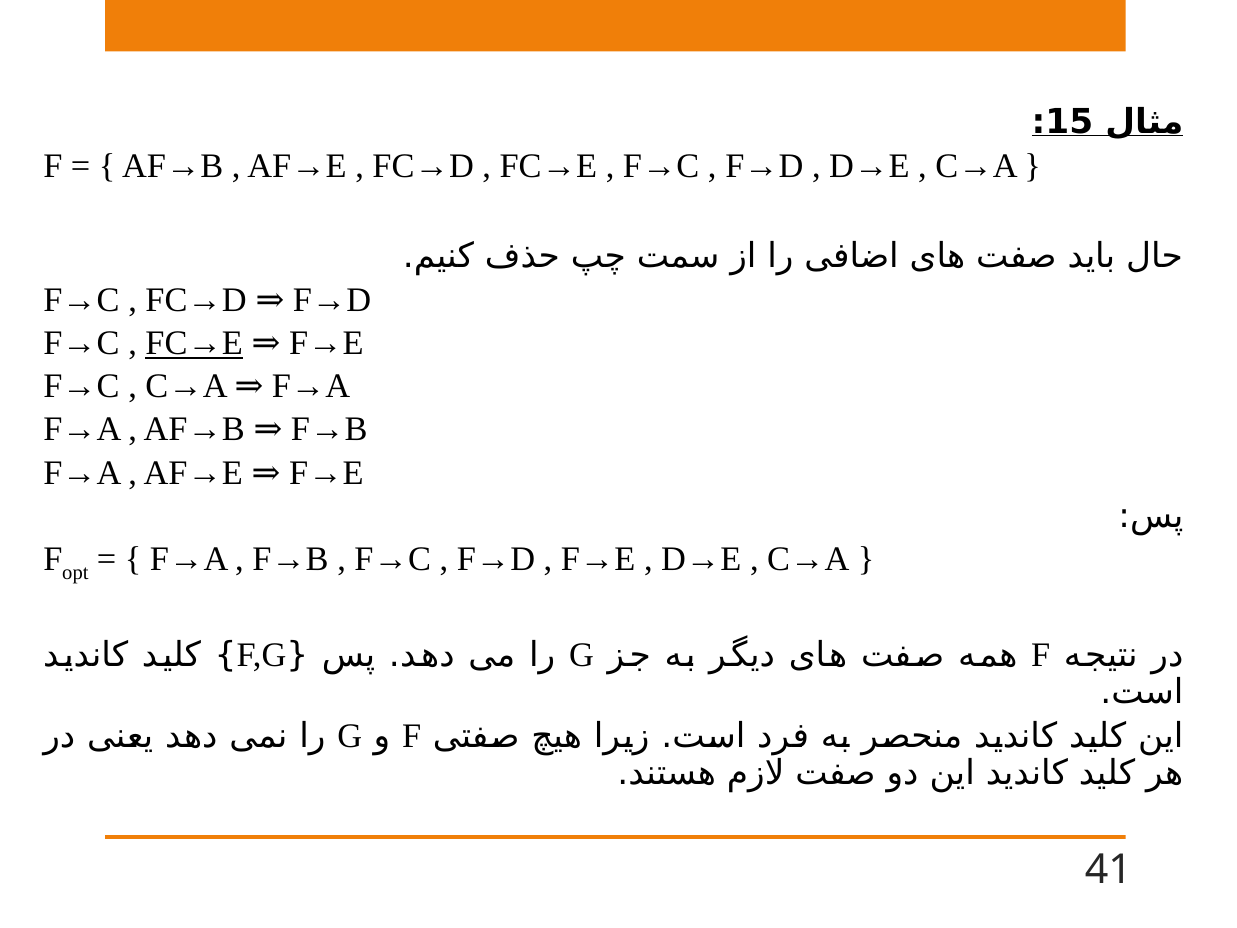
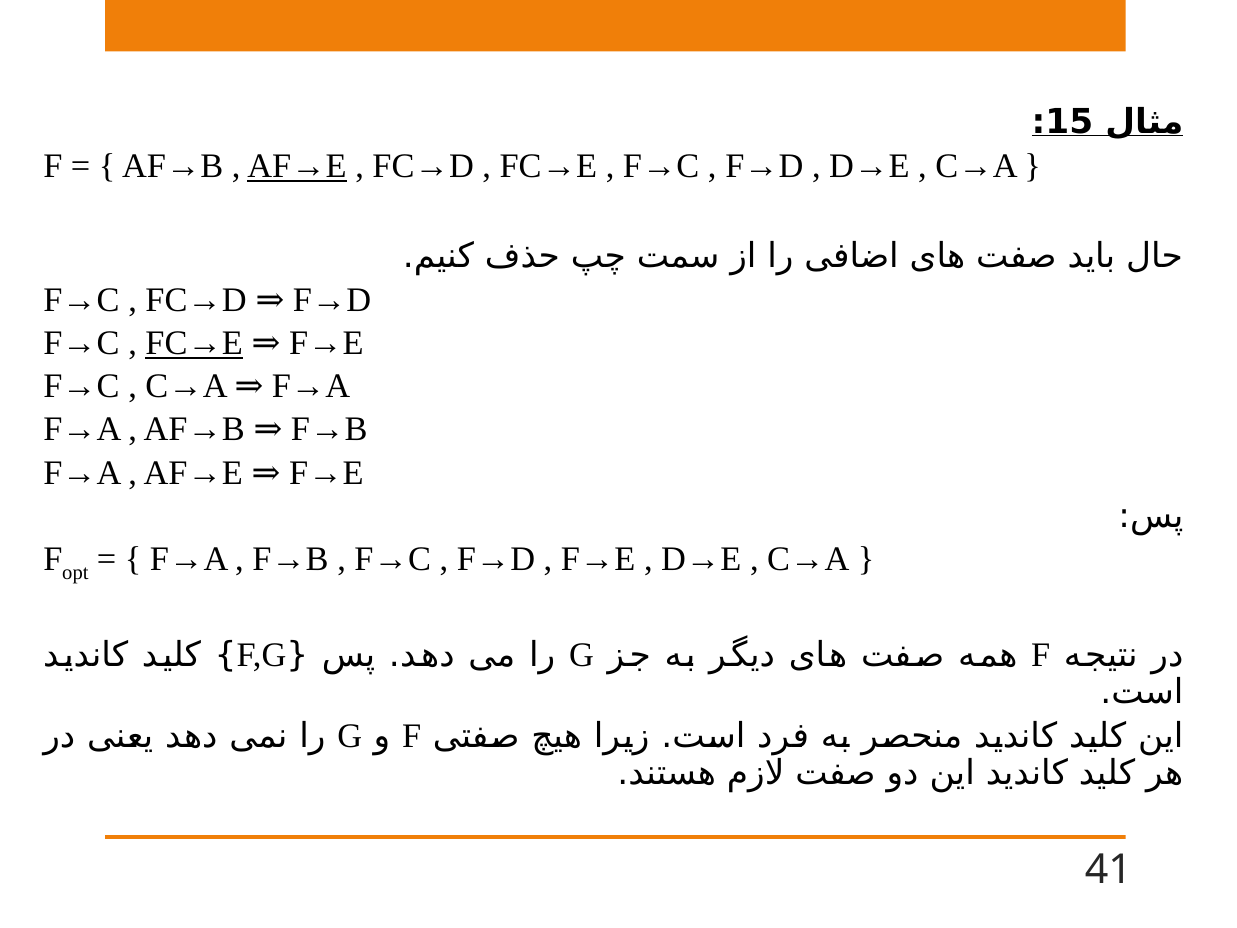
AF→E underline: none -> present (297, 166)
